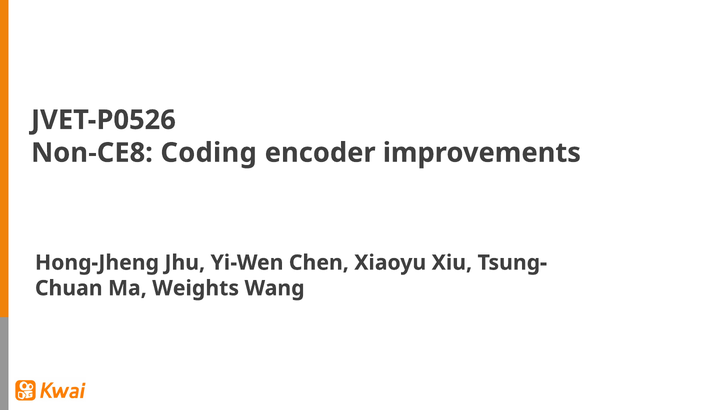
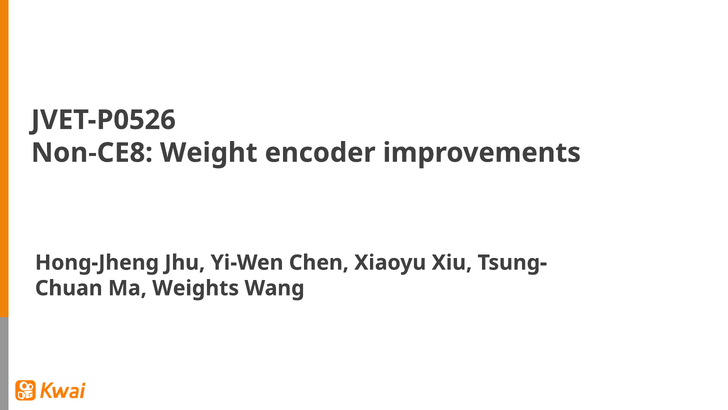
Coding: Coding -> Weight (209, 153)
